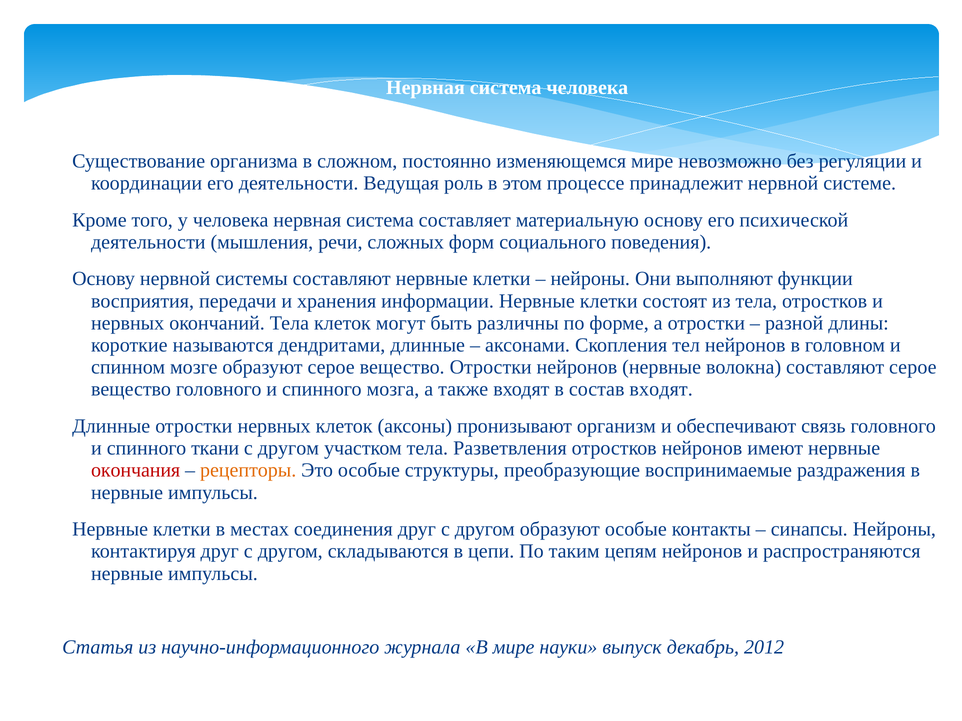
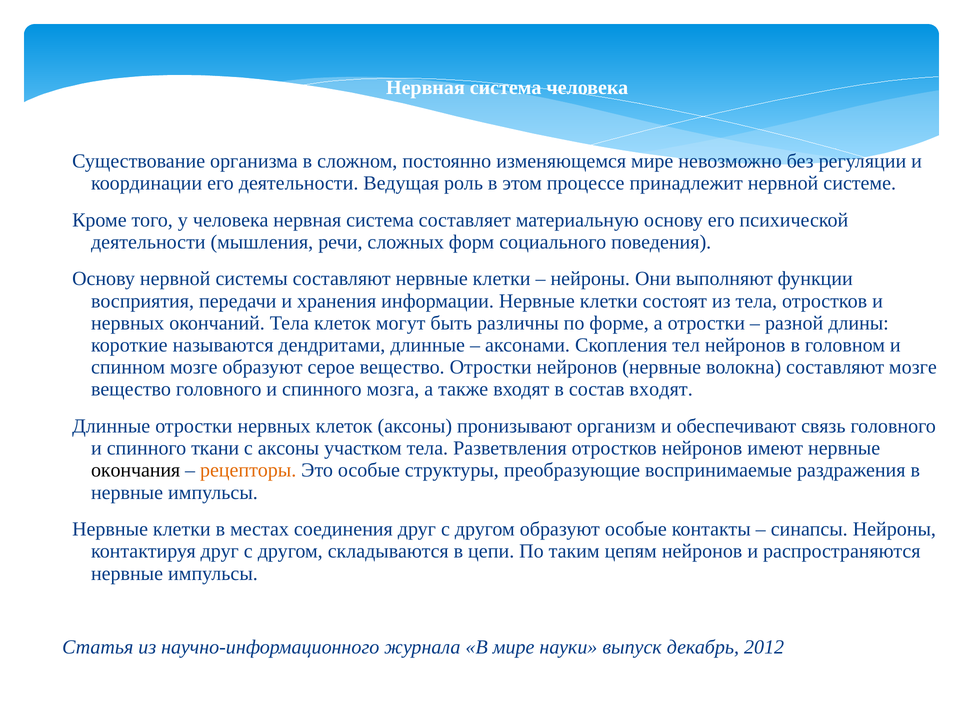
составляют серое: серое -> мозге (913, 368)
другом: другом -> аксоны (288, 449)
окончания colour: red -> black (136, 471)
